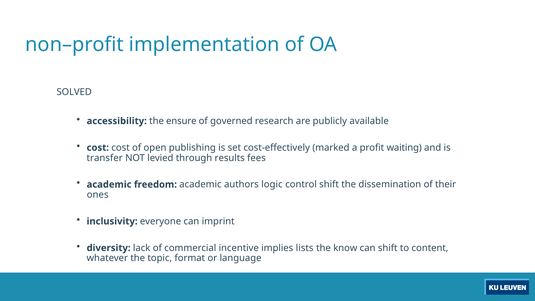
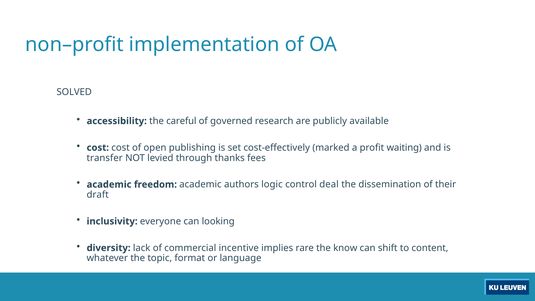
ensure: ensure -> careful (181, 121)
results: results -> thanks (230, 158)
control shift: shift -> deal (329, 184)
ones: ones -> draft (98, 195)
imprint: imprint -> looking (218, 221)
lists: lists -> rare (305, 248)
